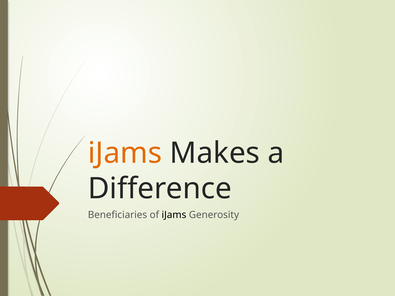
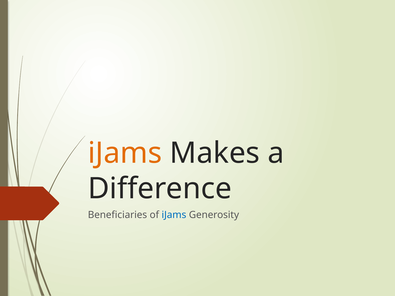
iJams colour: black -> blue (174, 215)
